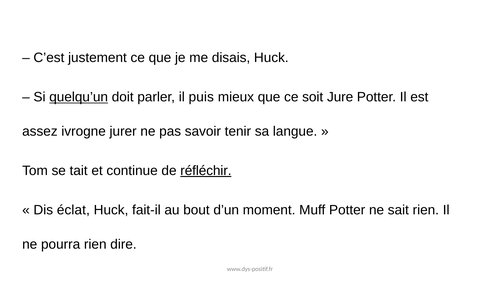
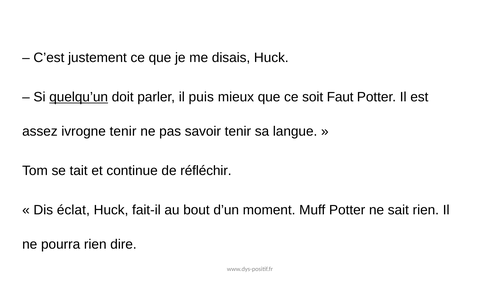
Jure: Jure -> Faut (340, 97)
ivrogne jurer: jurer -> tenir (123, 131)
réfléchir underline: present -> none (206, 170)
